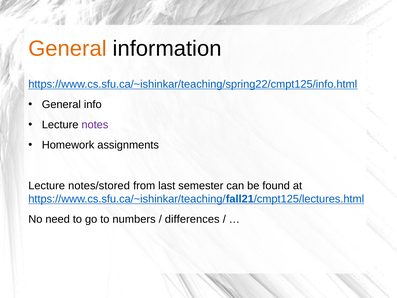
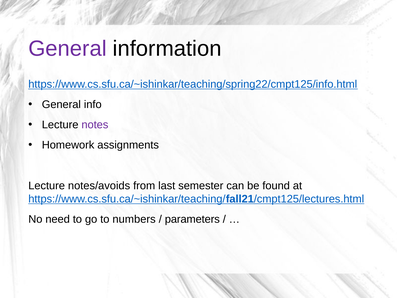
General colour: orange -> purple (67, 49)
notes/stored: notes/stored -> notes/avoids (99, 185)
differences: differences -> parameters (192, 219)
